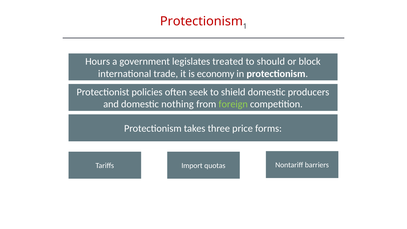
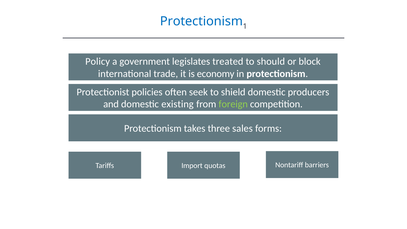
Protectionism colour: red -> blue (201, 21)
Hours: Hours -> Policy (98, 62)
nothing: nothing -> existing (178, 104)
price: price -> sales (243, 129)
